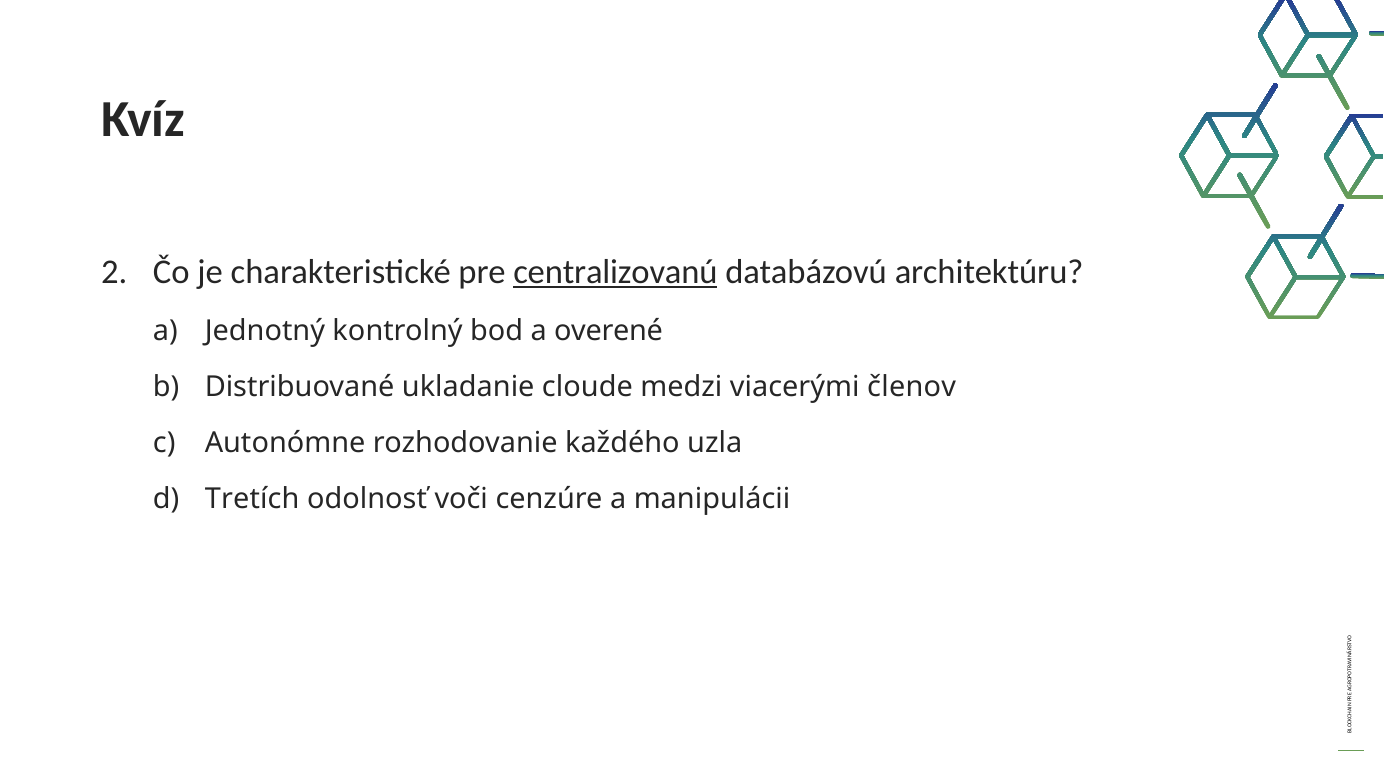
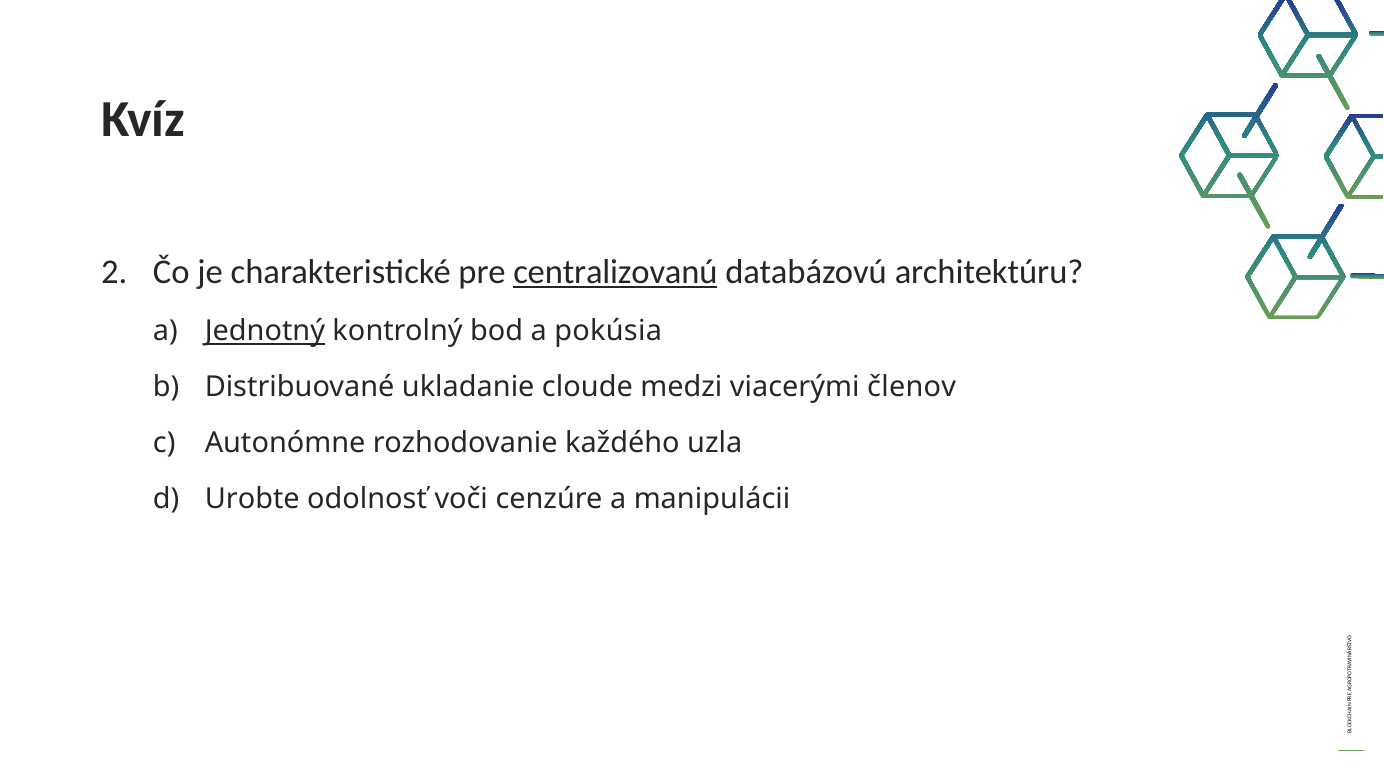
Jednotný underline: none -> present (265, 331)
overené: overené -> pokúsia (608, 331)
Tretích: Tretích -> Urobte (252, 498)
